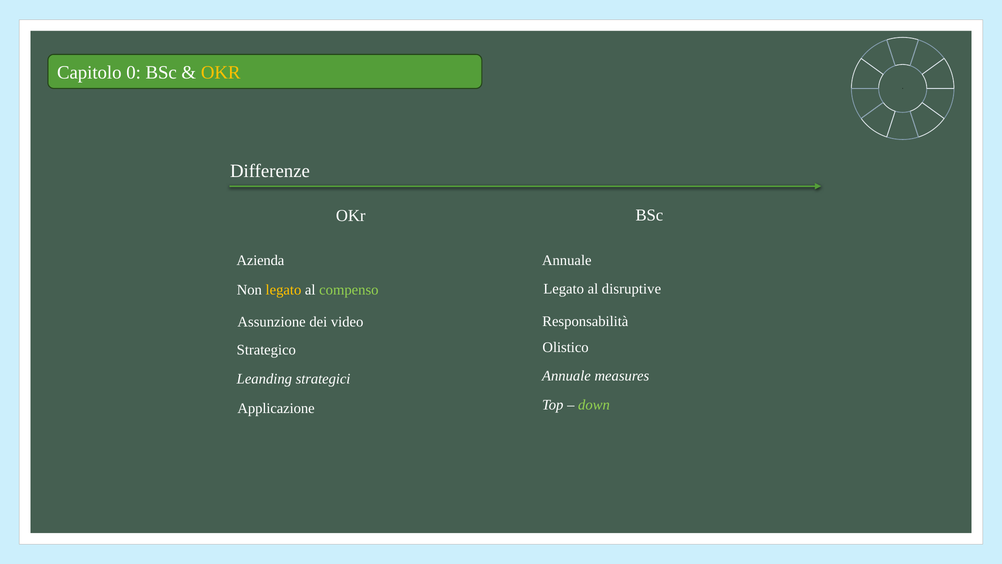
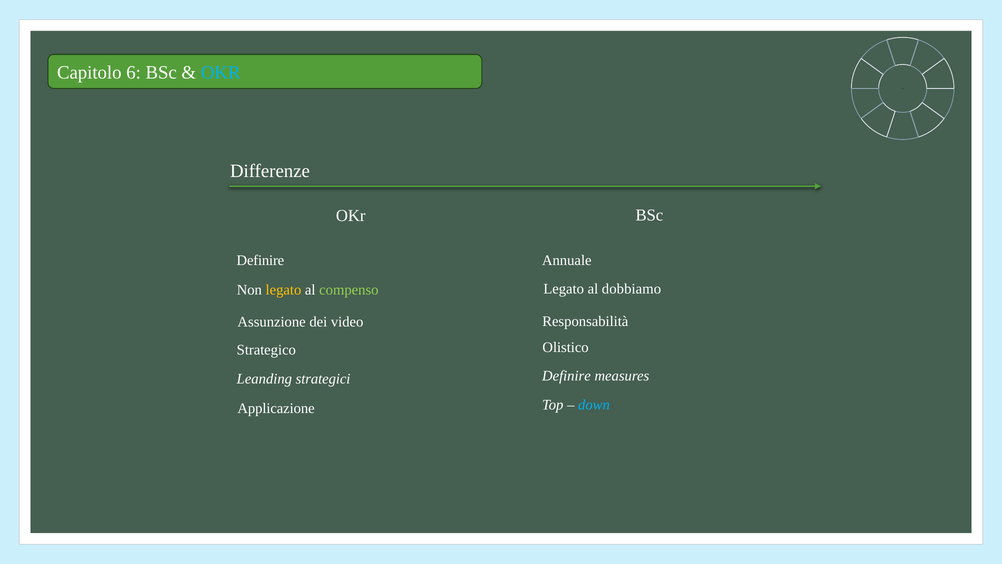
0: 0 -> 6 (134, 73)
OKR colour: yellow -> light blue (221, 73)
Azienda: Azienda -> Definire (260, 260)
disruptive: disruptive -> dobbiamo (631, 289)
Annuale: Annuale -> Definire (566, 376)
down colour: light green -> light blue (594, 405)
